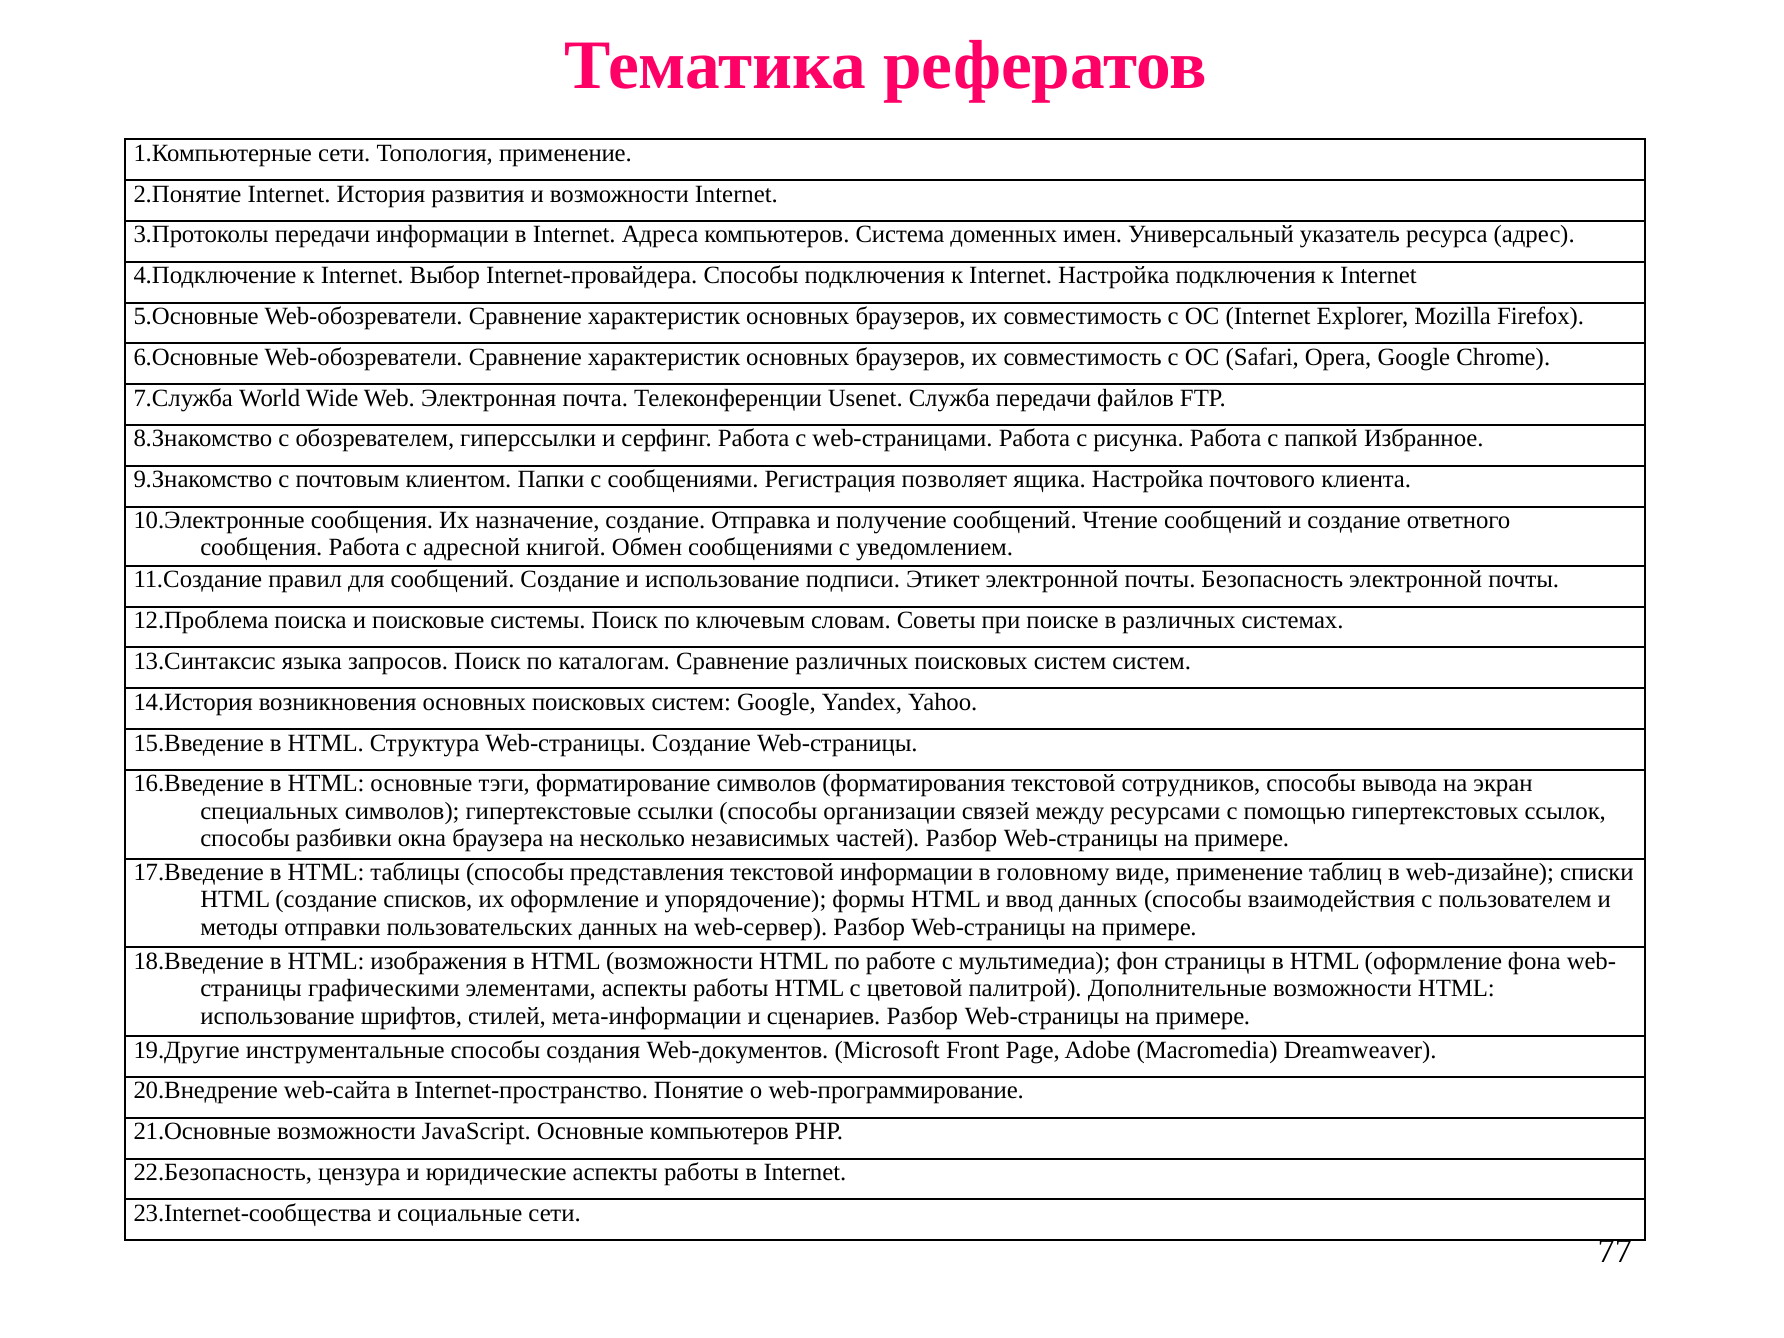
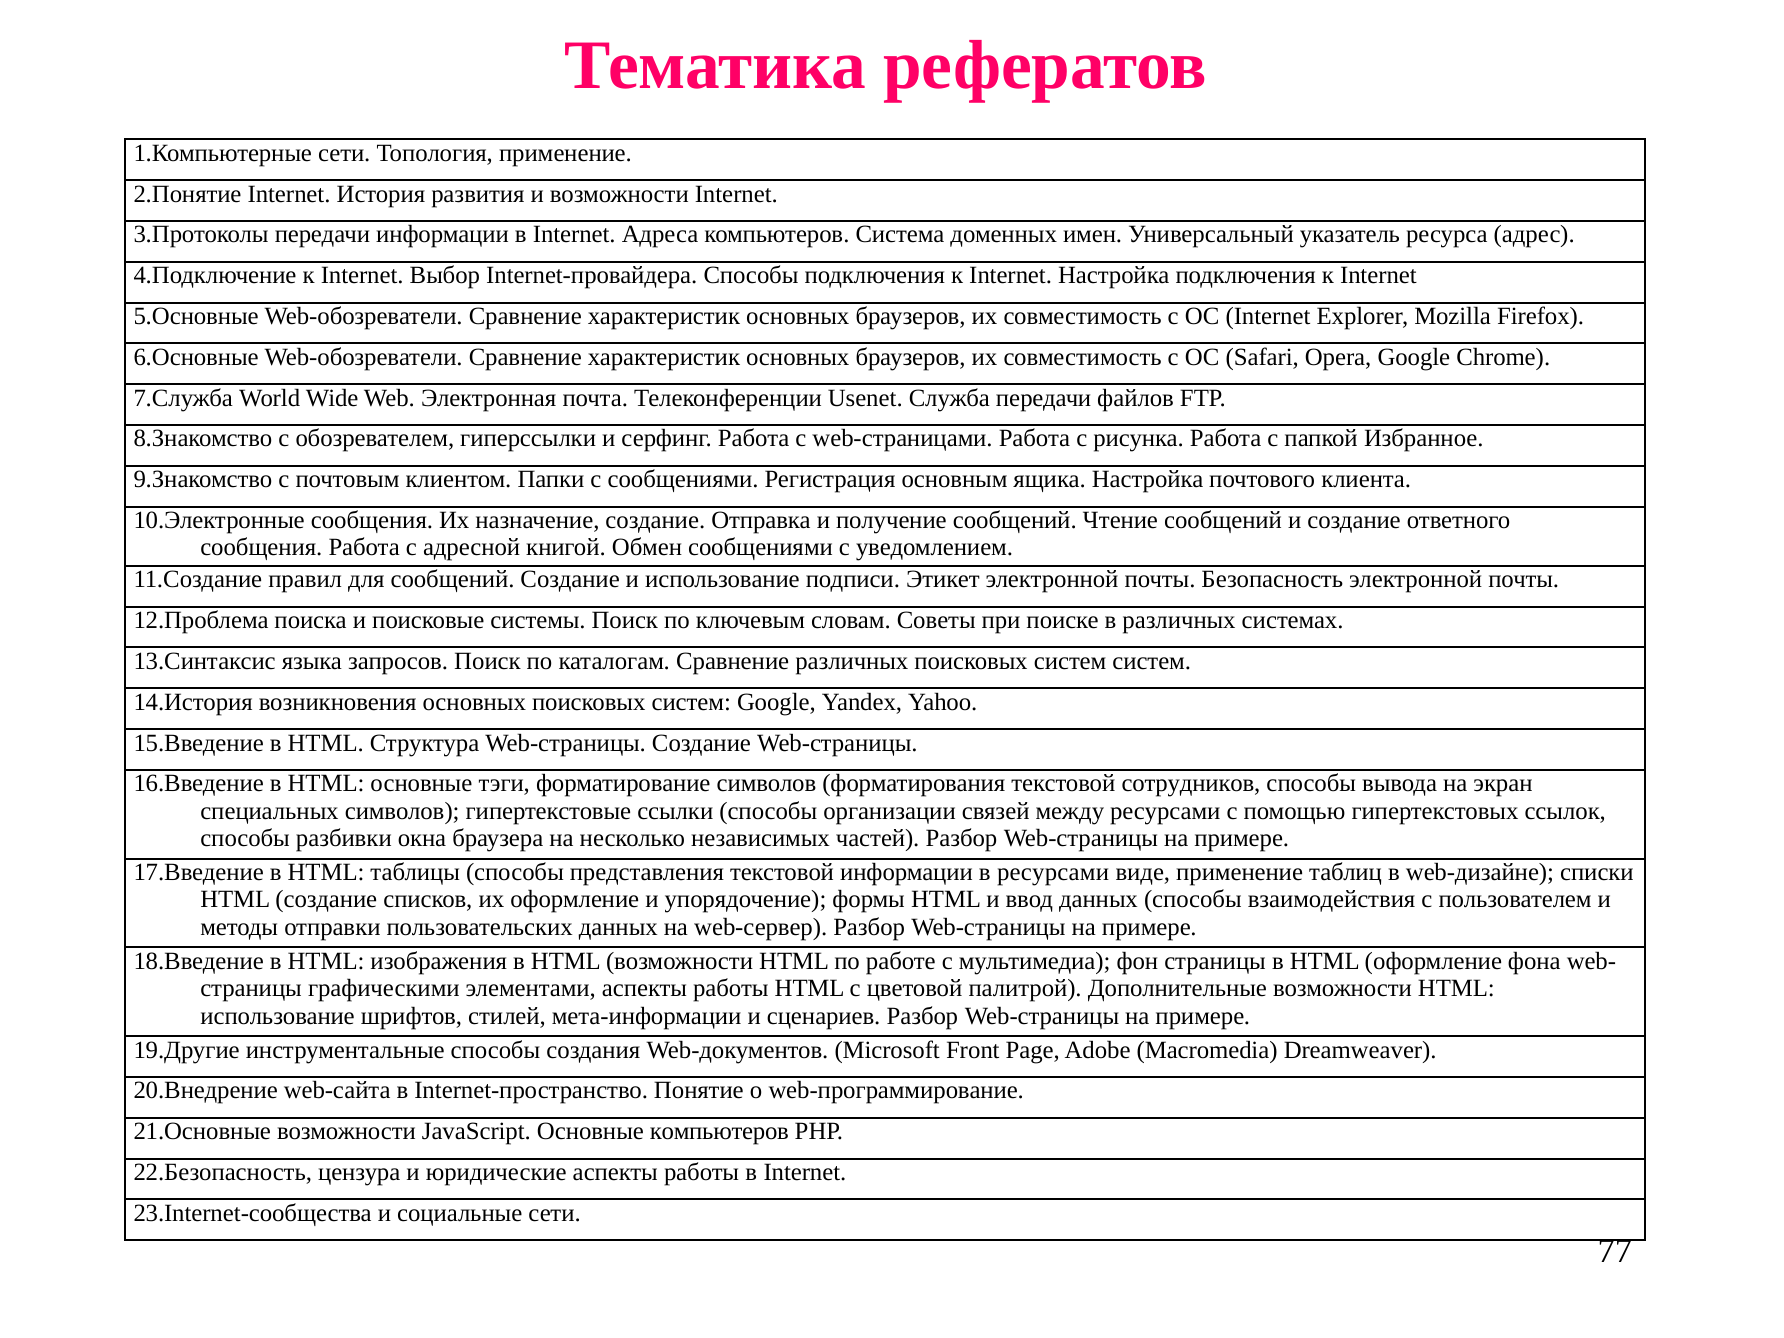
позволяет: позволяет -> основным (955, 480)
в головному: головному -> ресурсами (1053, 872)
